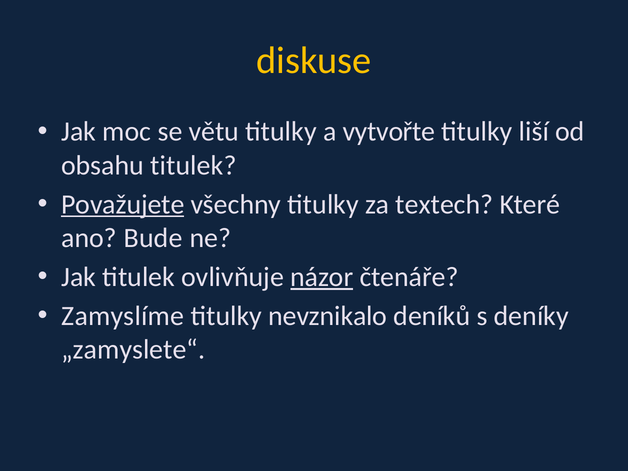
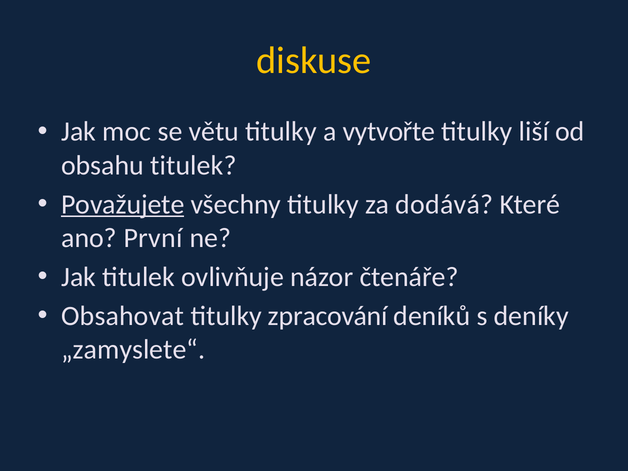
textech: textech -> dodává (444, 204)
Bude: Bude -> První (153, 238)
názor underline: present -> none (322, 277)
Zamyslíme: Zamyslíme -> Obsahovat (123, 316)
nevznikalo: nevznikalo -> zpracování (328, 316)
